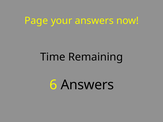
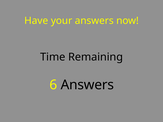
Page: Page -> Have (36, 21)
